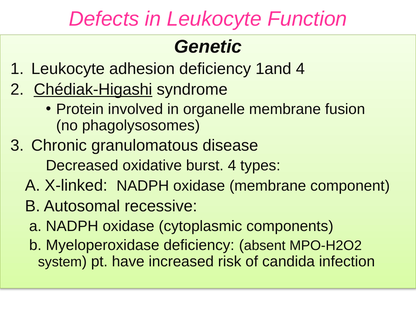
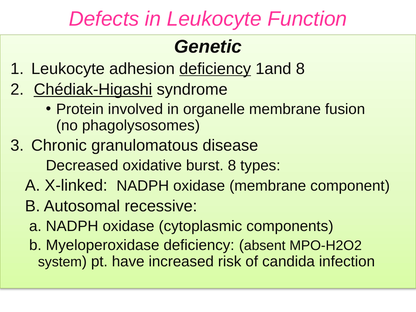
deficiency underline: none -> present (215, 69)
1and 4: 4 -> 8 (300, 69)
burst 4: 4 -> 8 (232, 165)
